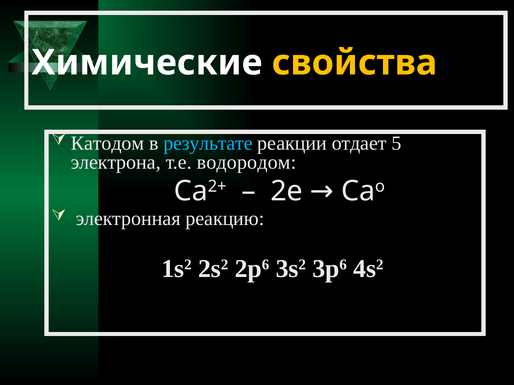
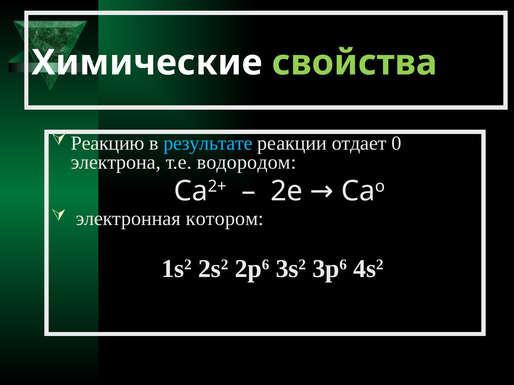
свойства colour: yellow -> light green (354, 63)
Катодом: Катодом -> Реакцию (108, 143)
5: 5 -> 0 (397, 143)
реакцию: реакцию -> котором (225, 219)
